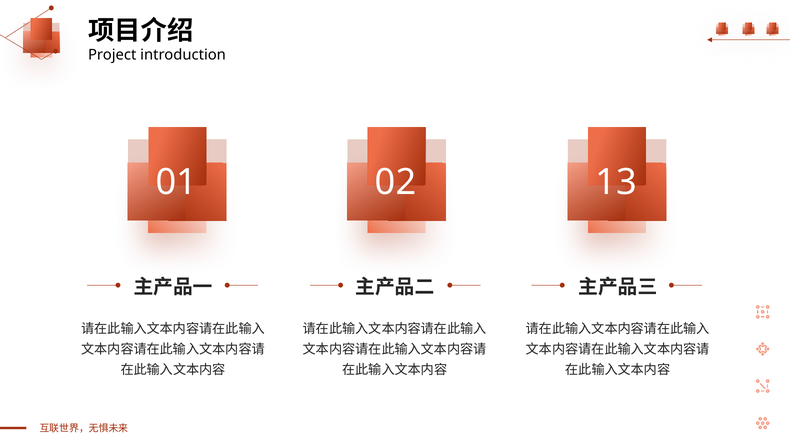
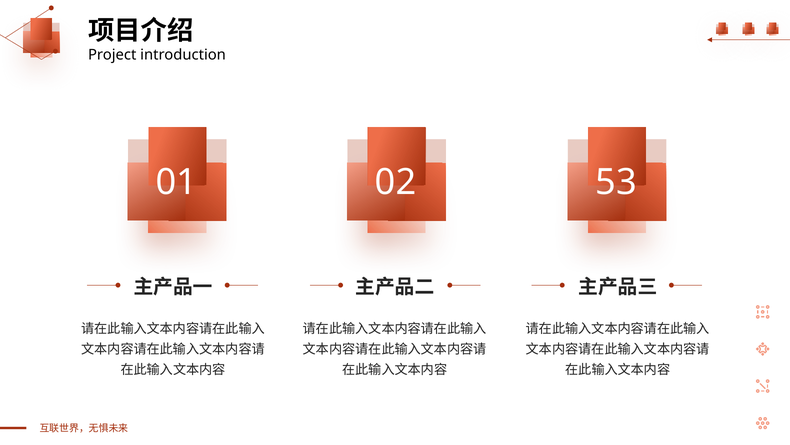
13: 13 -> 53 (616, 182)
